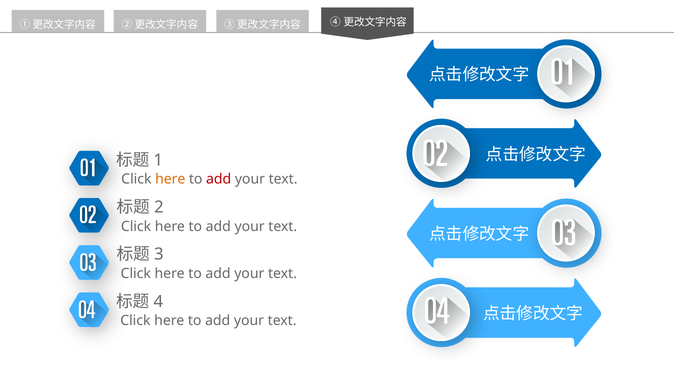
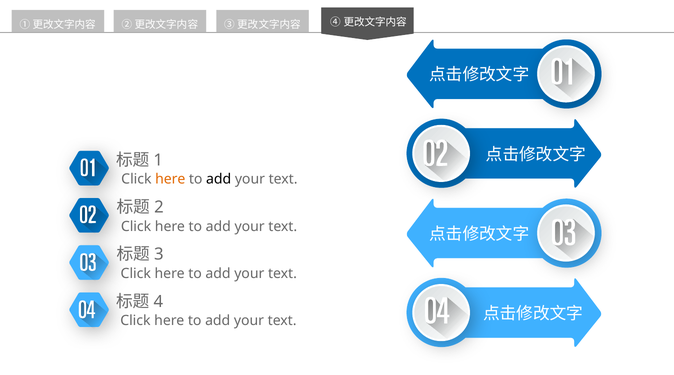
add colour: red -> black (219, 179)
